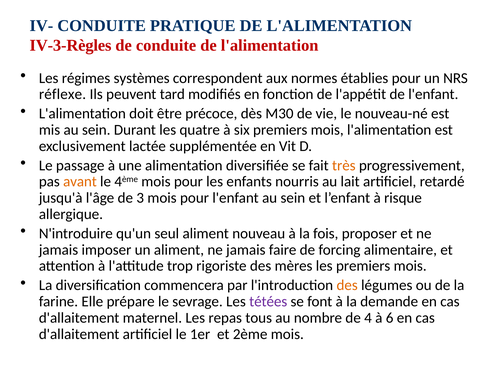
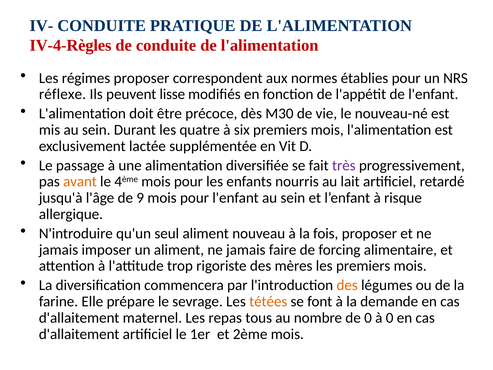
IV-3‑Règles: IV-3‑Règles -> IV-4‑Règles (71, 45)
régimes systèmes: systèmes -> proposer (142, 78)
tard: tard -> lisse (172, 94)
très colour: orange -> purple (344, 165)
3: 3 -> 9 (140, 198)
tétées colour: purple -> orange (268, 301)
de 4: 4 -> 0 (368, 318)
à 6: 6 -> 0 (390, 318)
